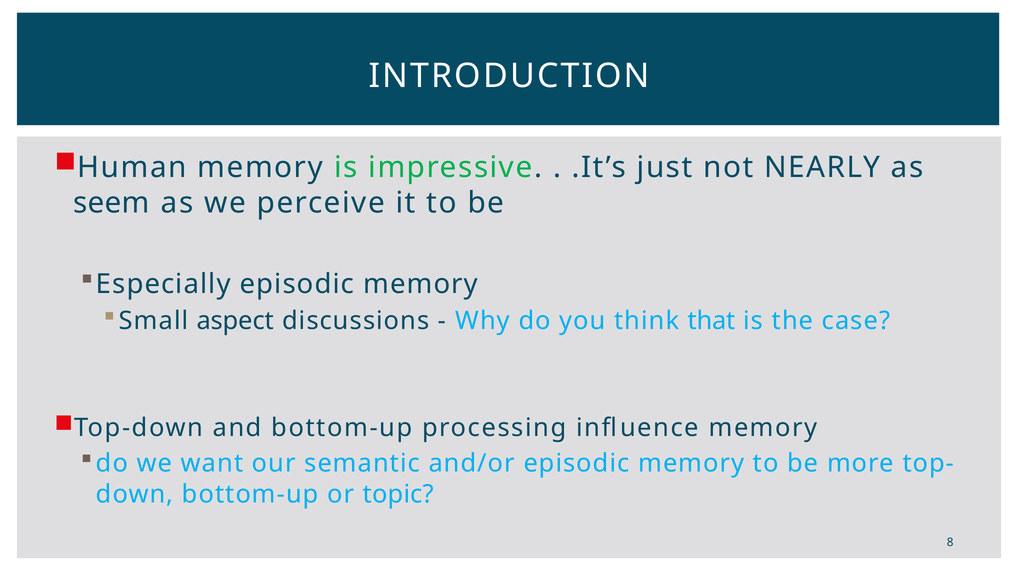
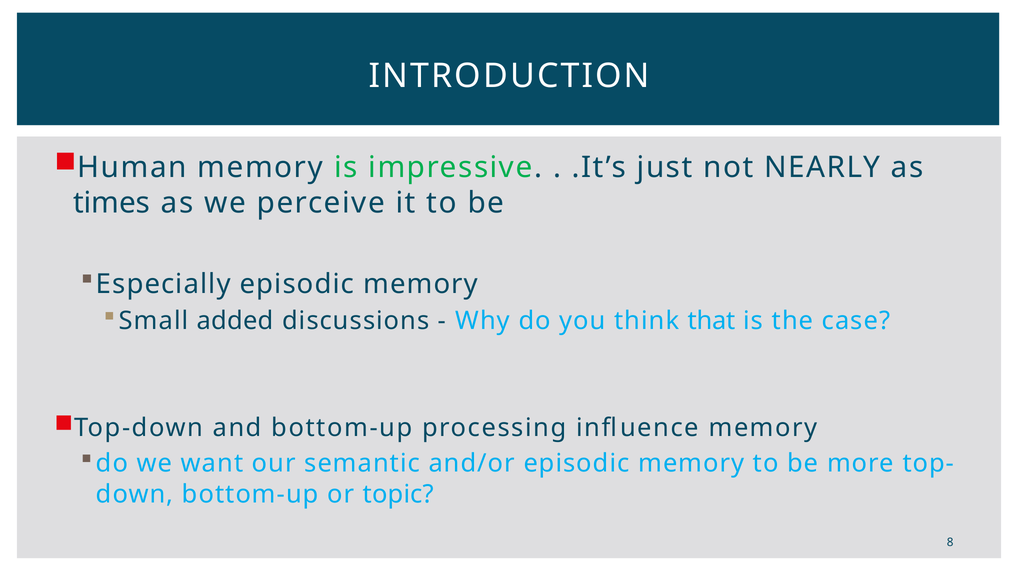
seem: seem -> times (112, 203)
aspect: aspect -> added (235, 321)
